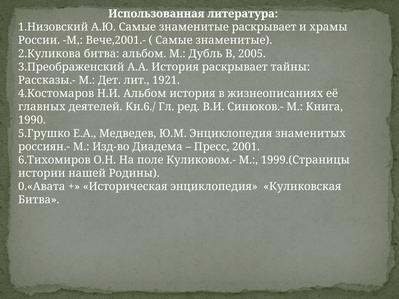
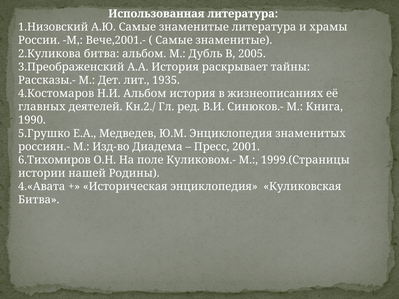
знаменитые раскрывает: раскрывает -> литература (264, 27)
1921: 1921 -> 1935 (166, 80)
Кн.6./: Кн.6./ -> Кн.2./ (140, 107)
0.«Авата: 0.«Авата -> 4.«Авата (42, 187)
